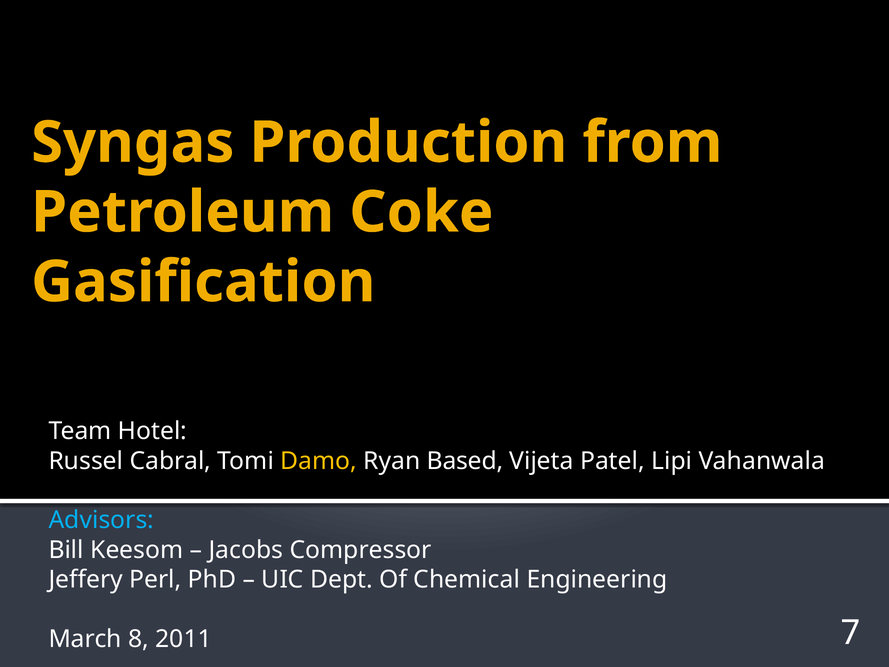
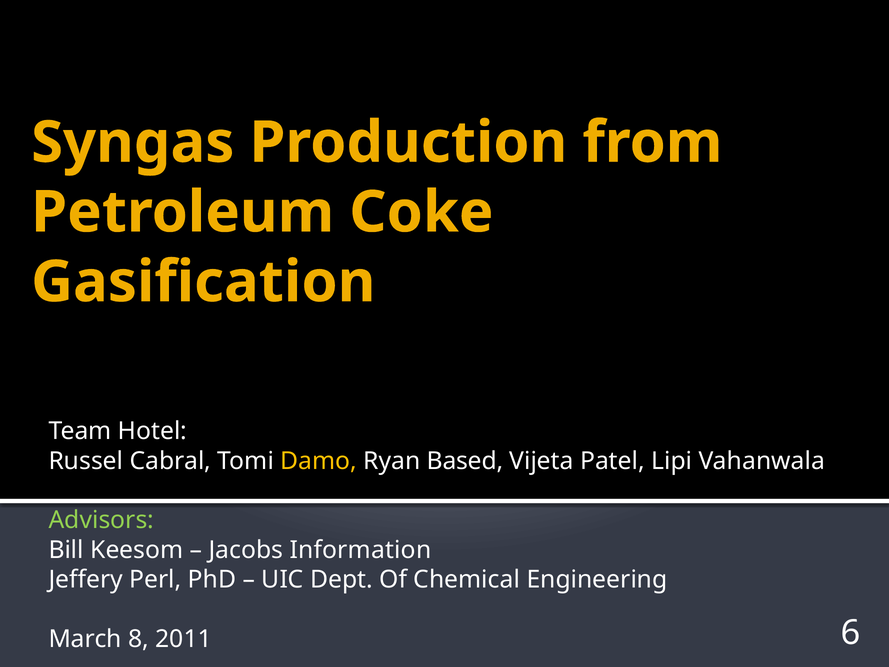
Advisors colour: light blue -> light green (101, 520)
Compressor: Compressor -> Information (360, 550)
7: 7 -> 6 (850, 633)
